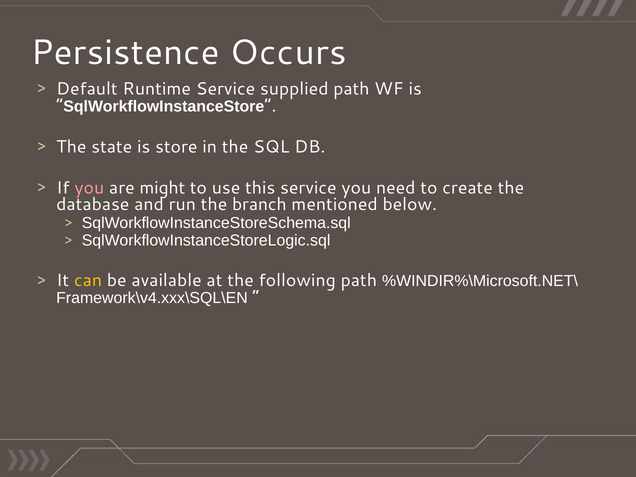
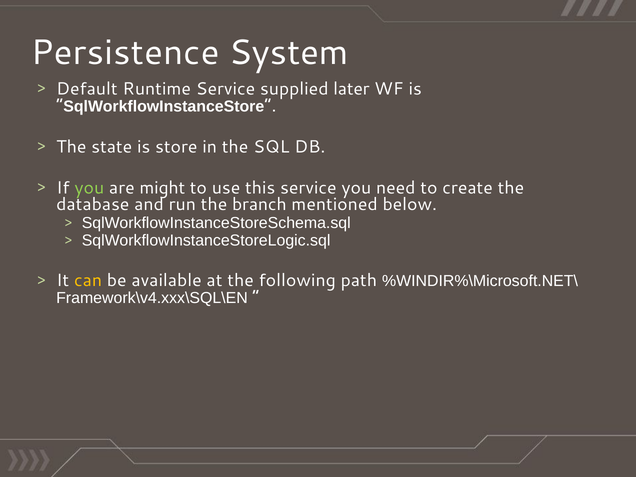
Occurs: Occurs -> System (289, 52)
supplied path: path -> later (351, 89)
you colour: pink -> light green (89, 188)
